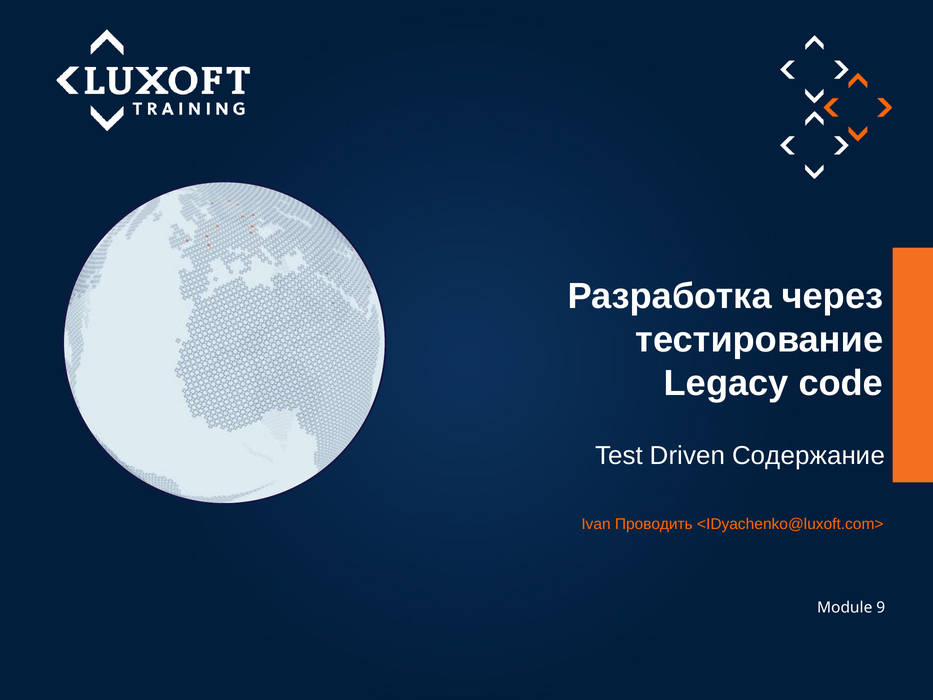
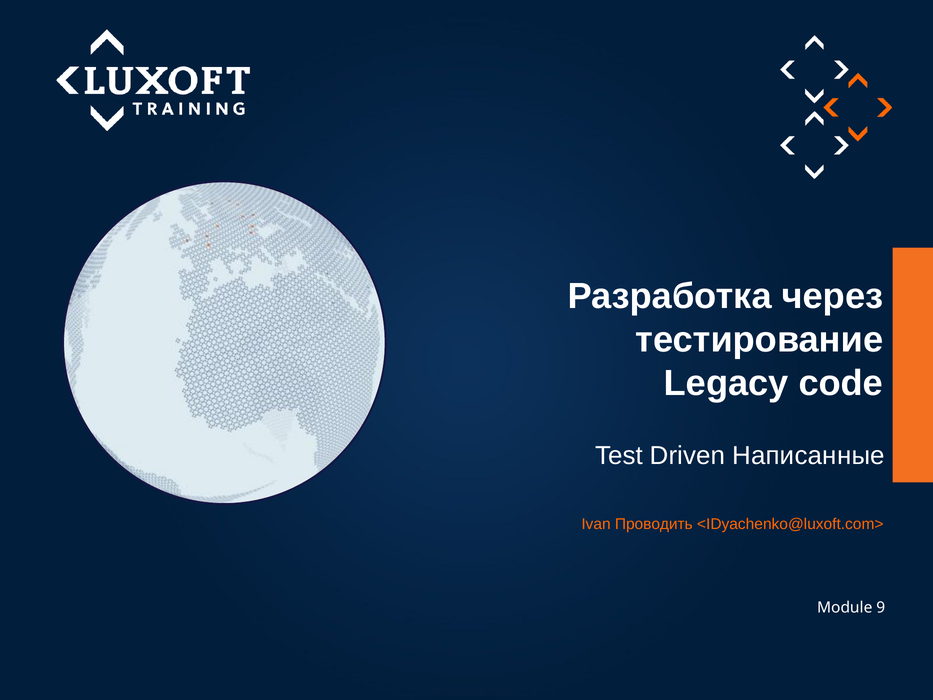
Содержание: Содержание -> Написанные (808, 455)
